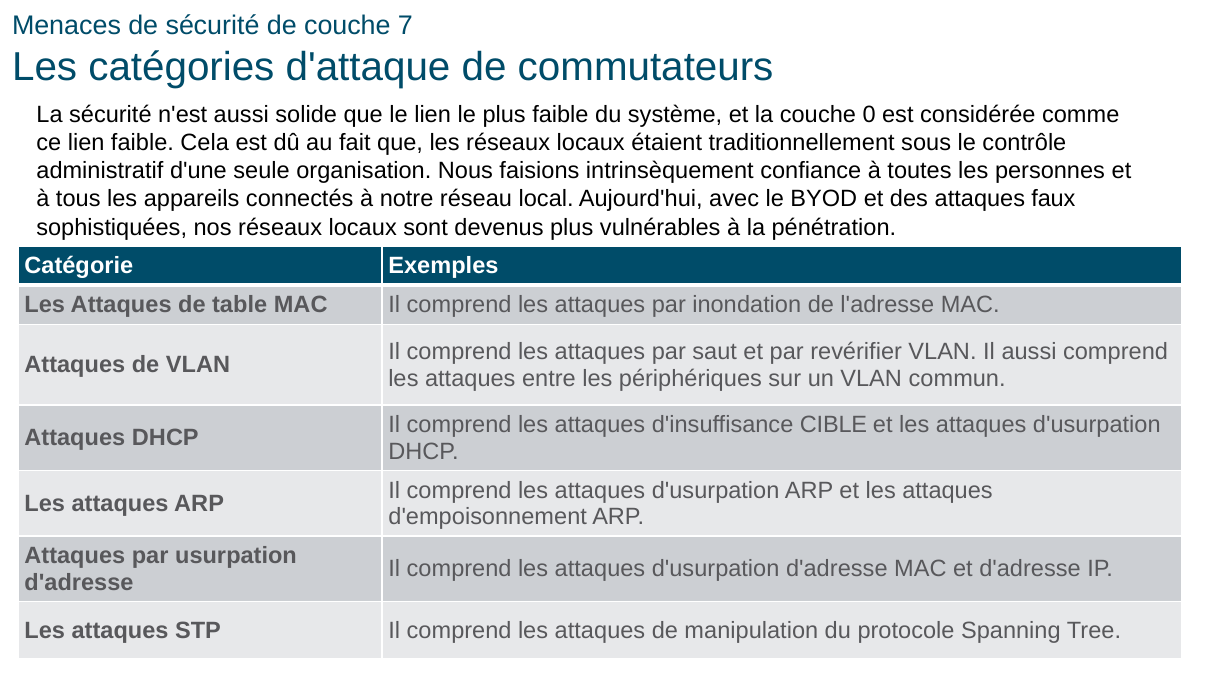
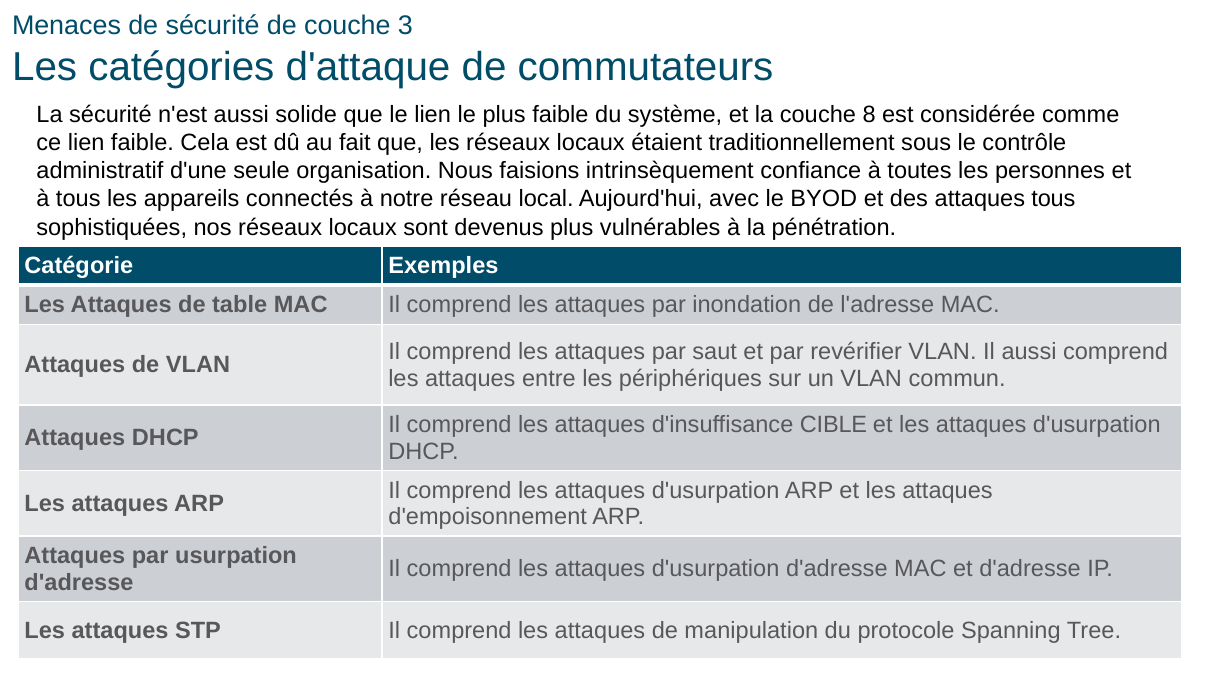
7: 7 -> 3 (405, 26)
0: 0 -> 8 (869, 114)
attaques faux: faux -> tous (1053, 199)
